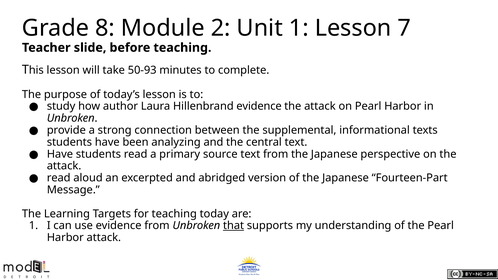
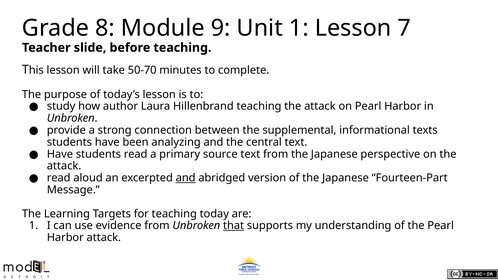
2: 2 -> 9 (221, 28)
50-93: 50-93 -> 50-70 (142, 70)
Hillenbrand evidence: evidence -> teaching (259, 106)
and underline: none -> present (186, 178)
